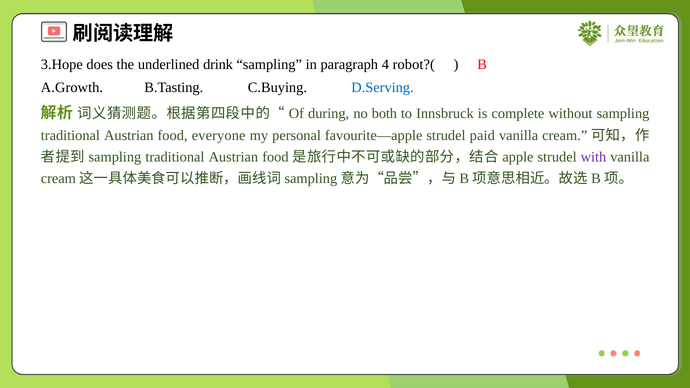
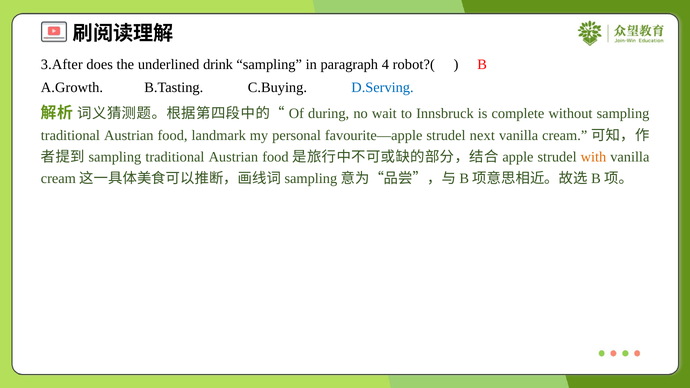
3.Hope: 3.Hope -> 3.After (62, 65)
both: both -> wait (384, 114)
everyone: everyone -> landmark (219, 135)
paid: paid -> next (482, 135)
with colour: purple -> orange (594, 157)
